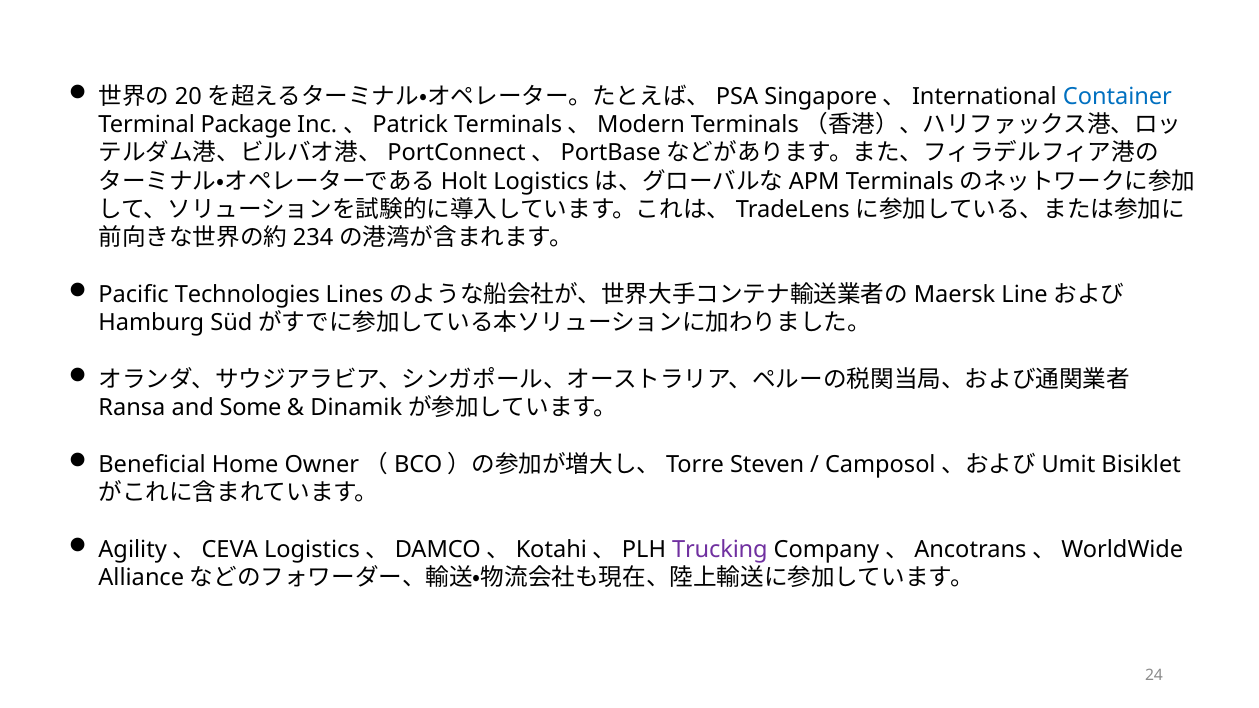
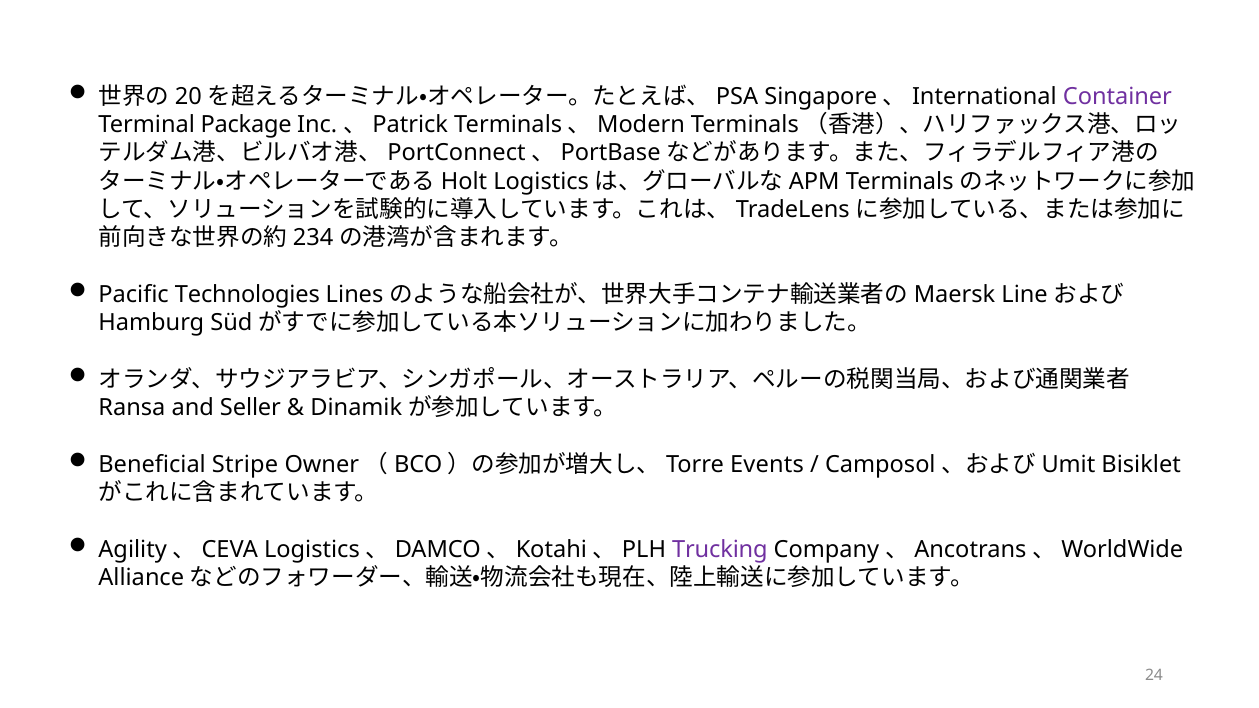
Container colour: blue -> purple (1117, 96)
Some: Some -> Seller (250, 408)
Home: Home -> Stripe (245, 465)
Steven: Steven -> Events (767, 465)
